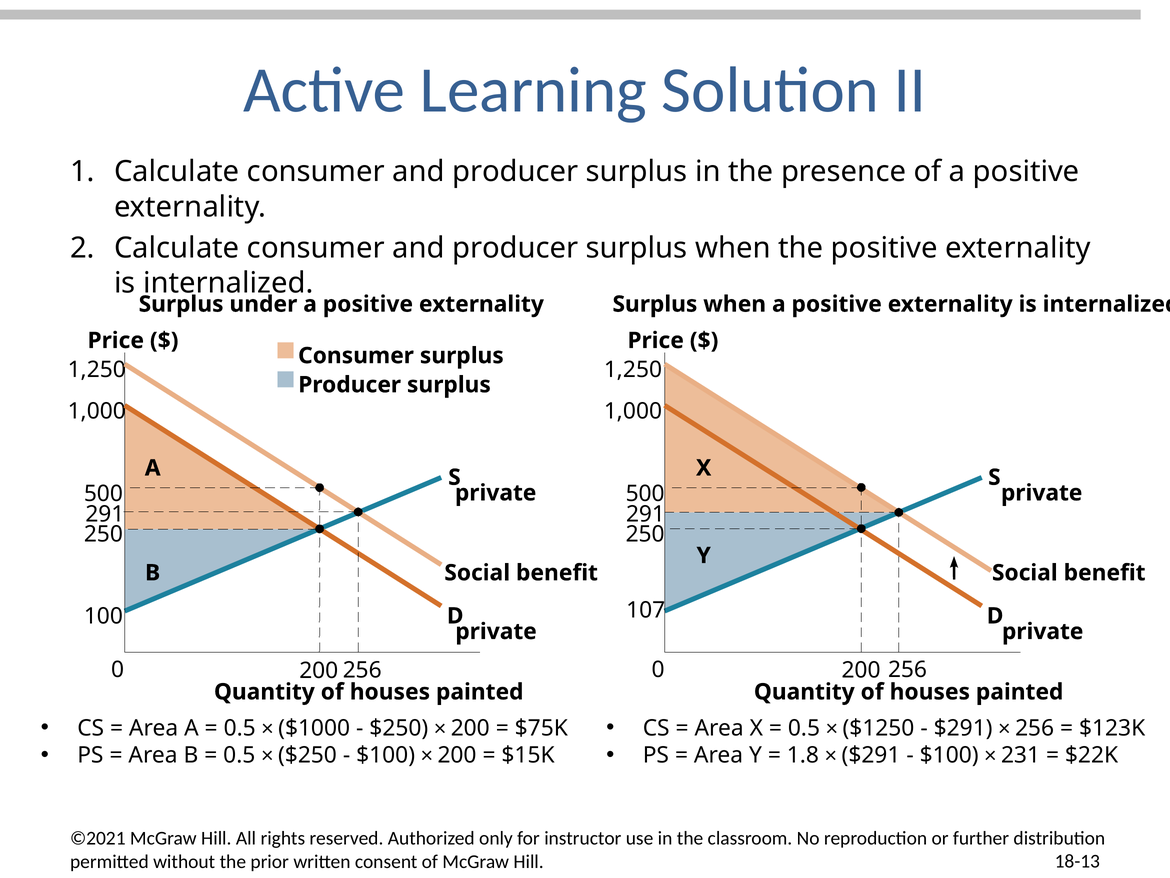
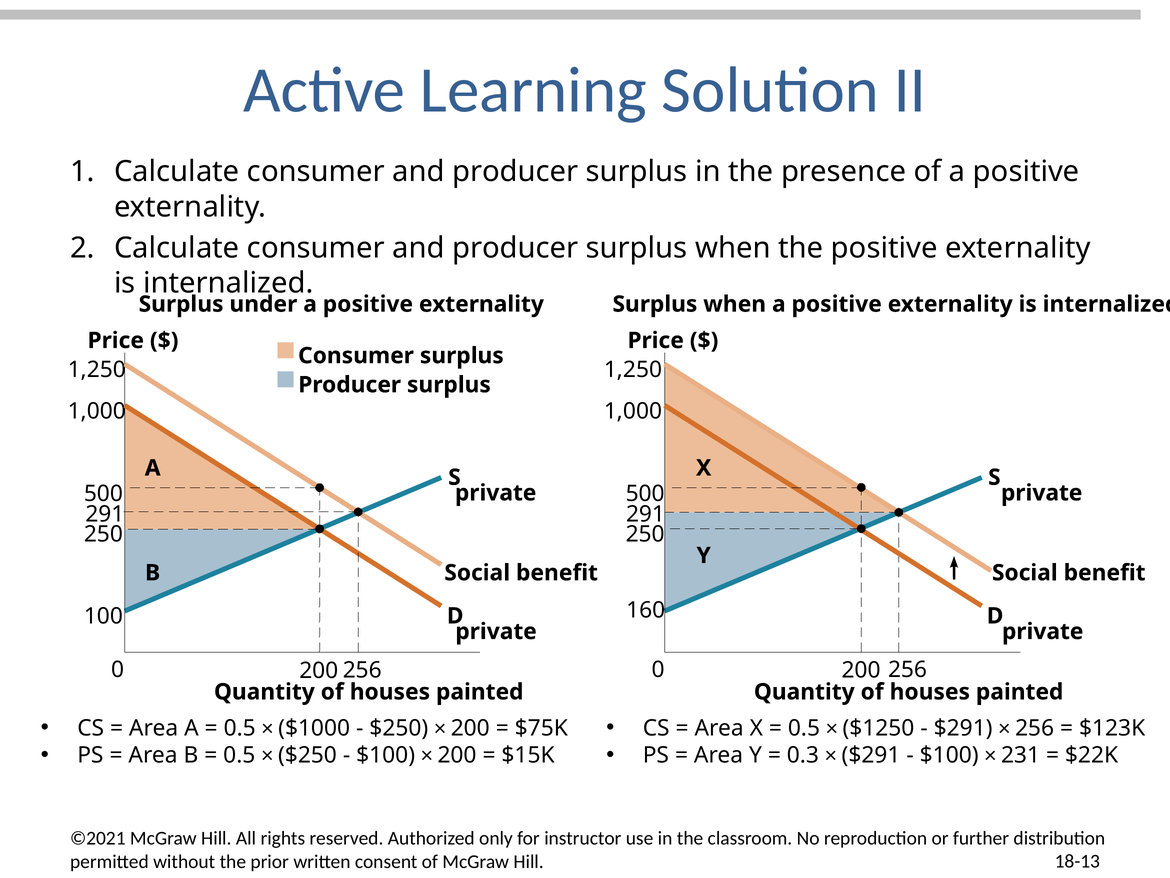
107: 107 -> 160 (646, 610)
1.8: 1.8 -> 0.3 (803, 755)
